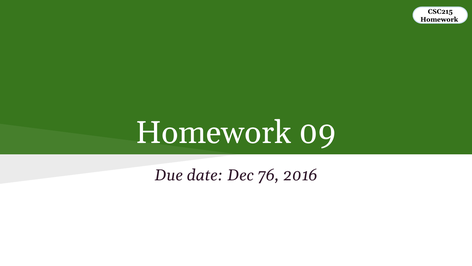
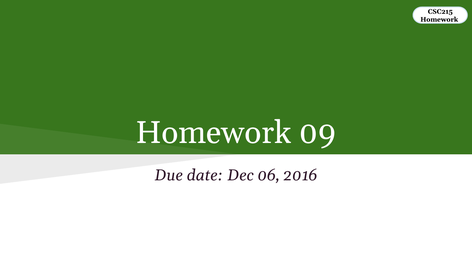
76: 76 -> 06 (269, 175)
